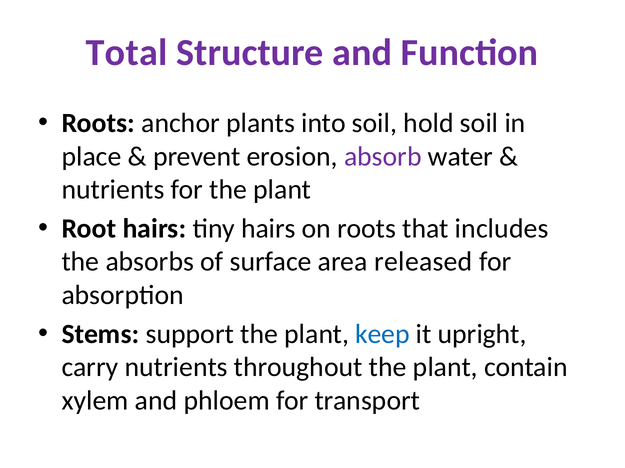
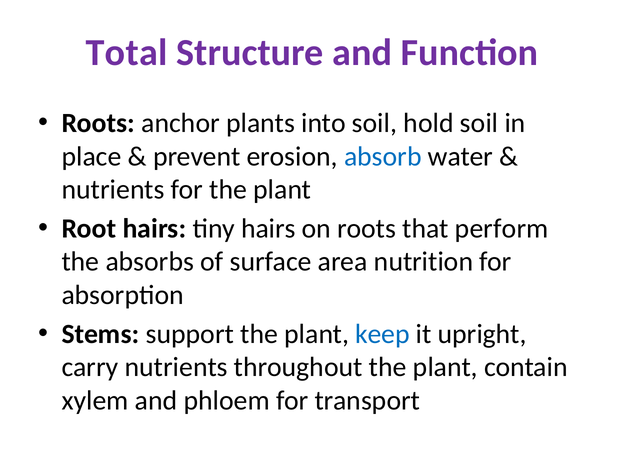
absorb colour: purple -> blue (383, 157)
includes: includes -> perform (502, 229)
released: released -> nutrition (424, 262)
